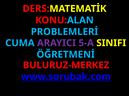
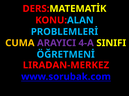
CUMA colour: light blue -> yellow (20, 43)
5-A: 5-A -> 4-A (86, 43)
BULURUZ-MERKEZ: BULURUZ-MERKEZ -> LIRADAN-MERKEZ (66, 66)
